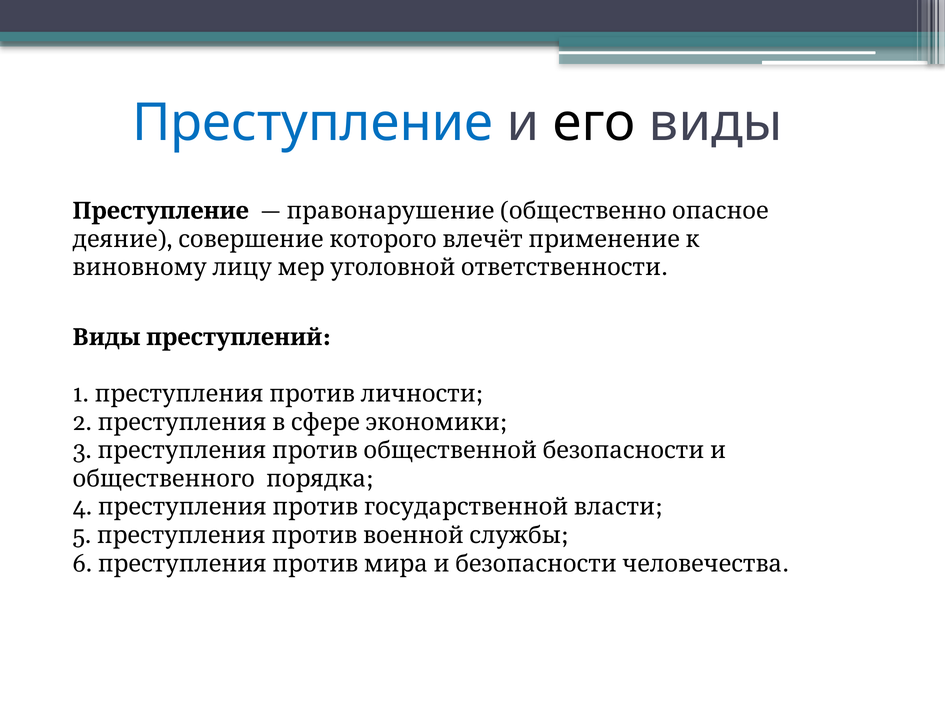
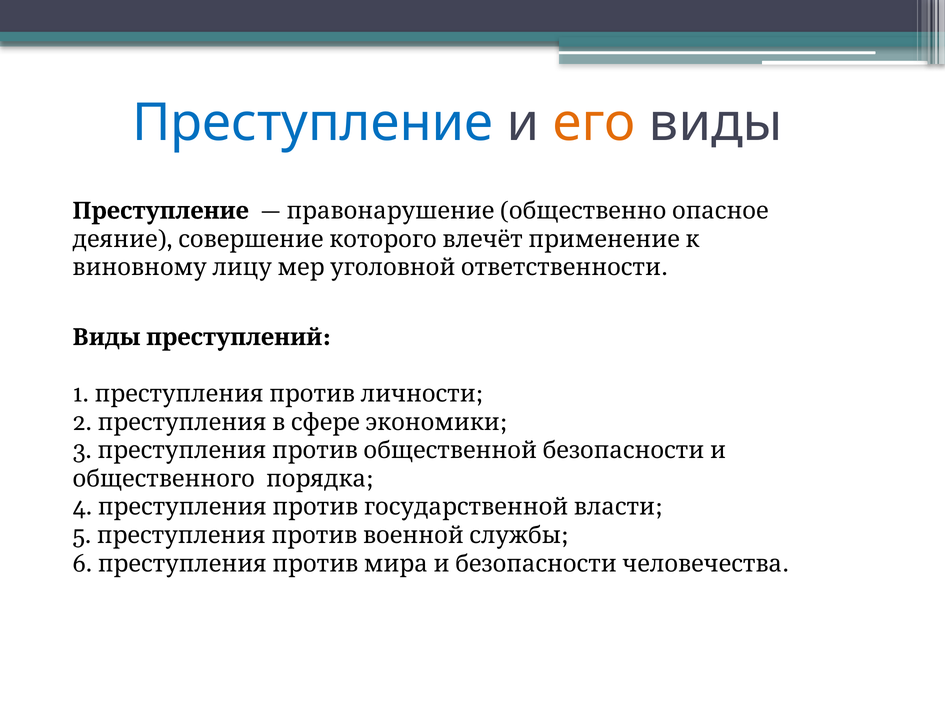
его colour: black -> orange (594, 123)
